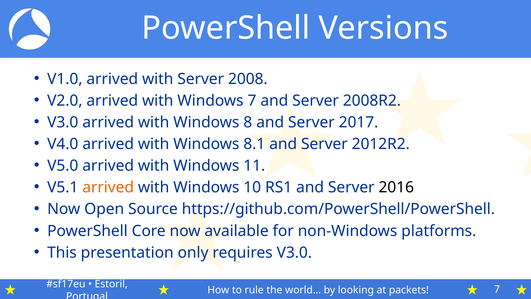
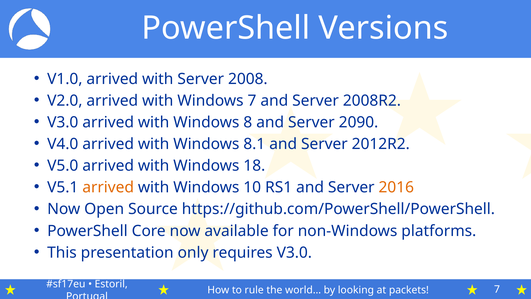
2017: 2017 -> 2090 (359, 122)
11: 11 -> 18 (254, 166)
2016 colour: black -> orange (396, 187)
